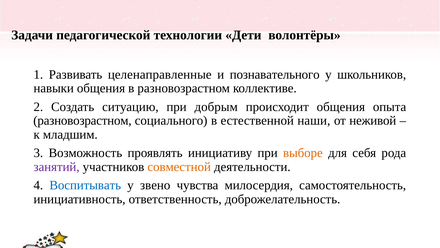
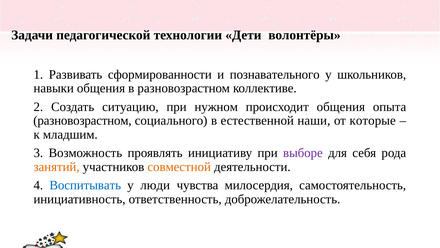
целенаправленные: целенаправленные -> сформированности (160, 74)
добрым: добрым -> нужном (216, 107)
неживой: неживой -> которые (373, 120)
выборе colour: orange -> purple (303, 153)
занятий colour: purple -> orange (57, 167)
звено: звено -> люди (155, 185)
